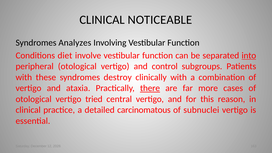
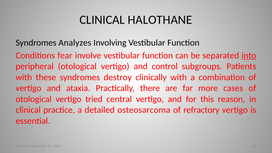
NOTICEABLE: NOTICEABLE -> HALOTHANE (160, 20)
diet: diet -> fear (65, 56)
there underline: present -> none (150, 88)
carcinomatous: carcinomatous -> osteosarcoma (144, 110)
subnuclei: subnuclei -> refractory (201, 110)
